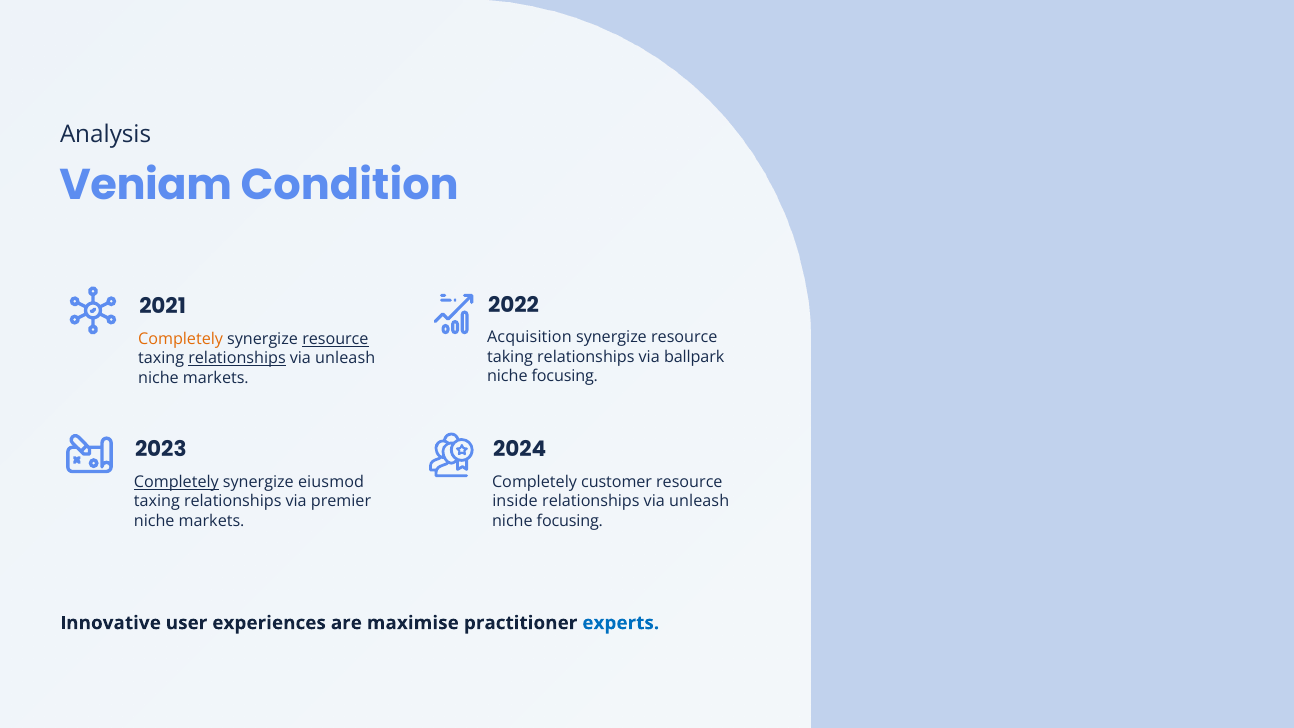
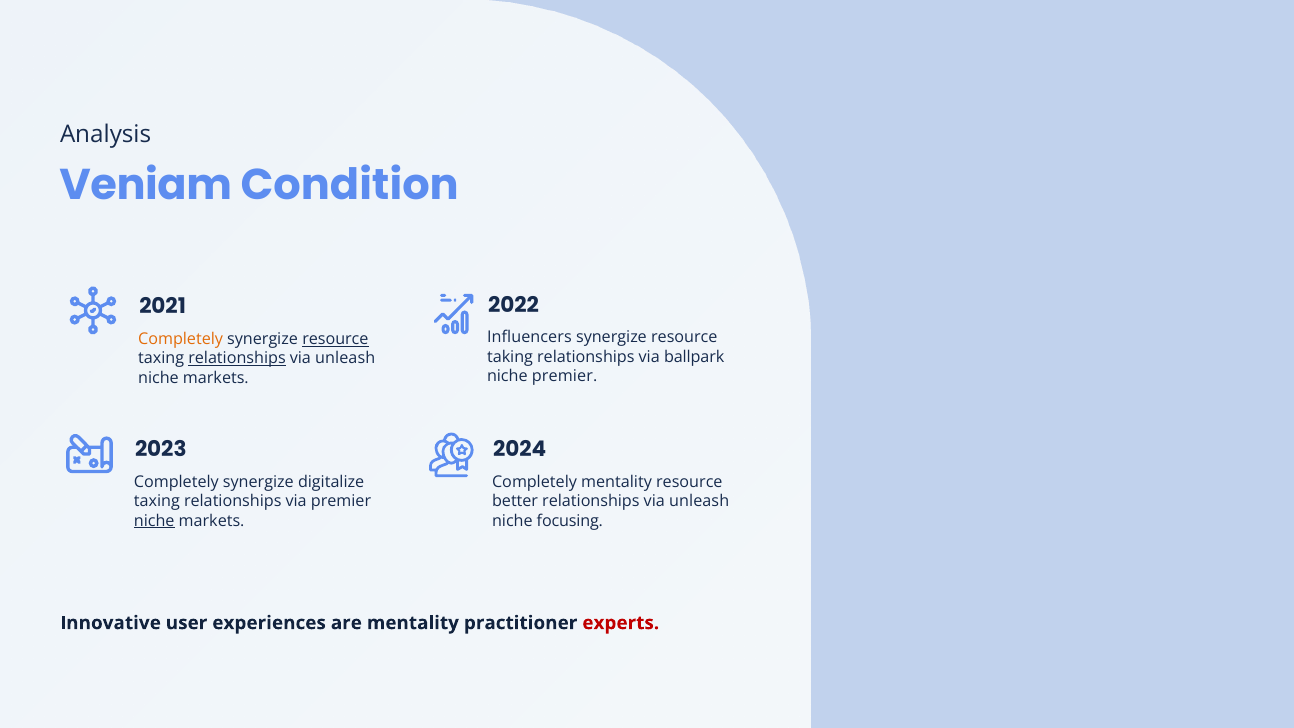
Acquisition: Acquisition -> Influencers (529, 337)
focusing: focusing -> premier (565, 376)
Completely underline: present -> none (176, 482)
eiusmod: eiusmod -> digitalize (331, 482)
Completely customer: customer -> mentality (616, 482)
inside: inside -> better (515, 501)
niche underline: none -> present (154, 521)
are maximise: maximise -> mentality (413, 623)
experts colour: blue -> red (621, 623)
